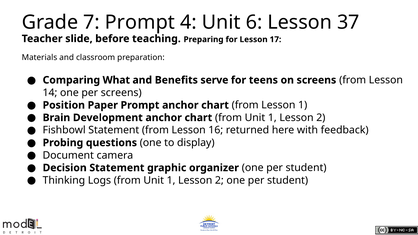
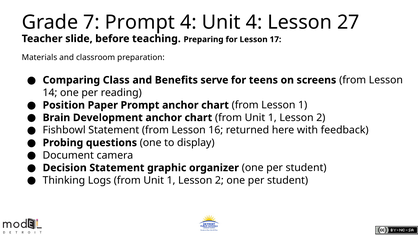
Unit 6: 6 -> 4 (254, 22)
37: 37 -> 27 (348, 22)
What: What -> Class (116, 80)
per screens: screens -> reading (121, 93)
